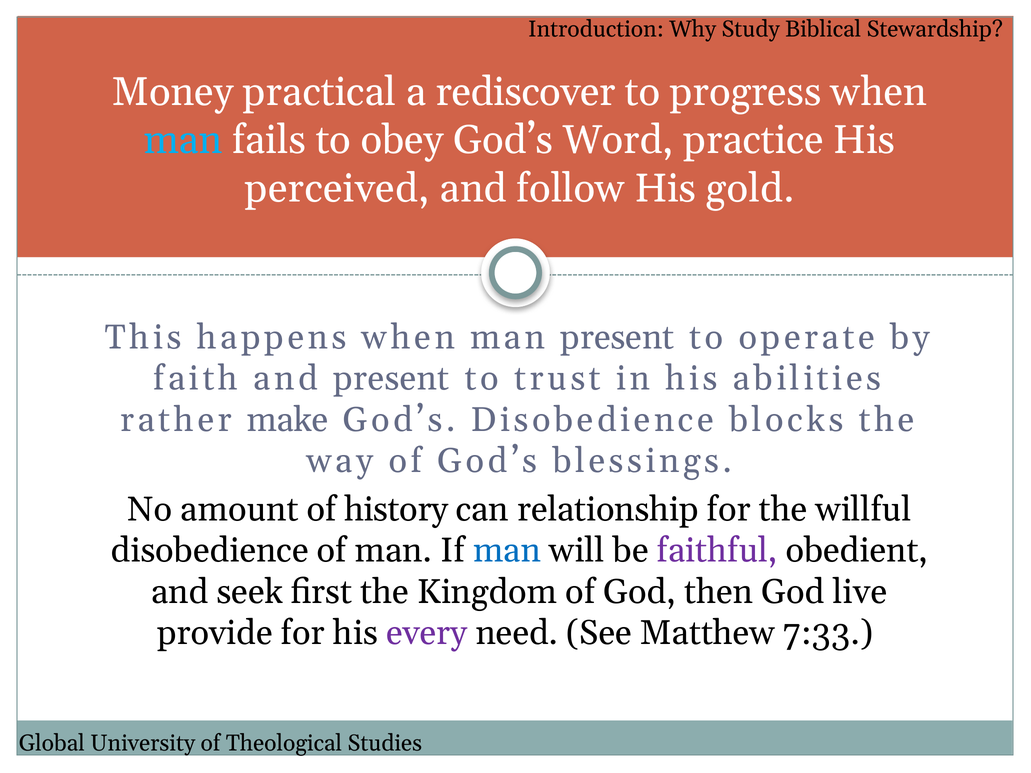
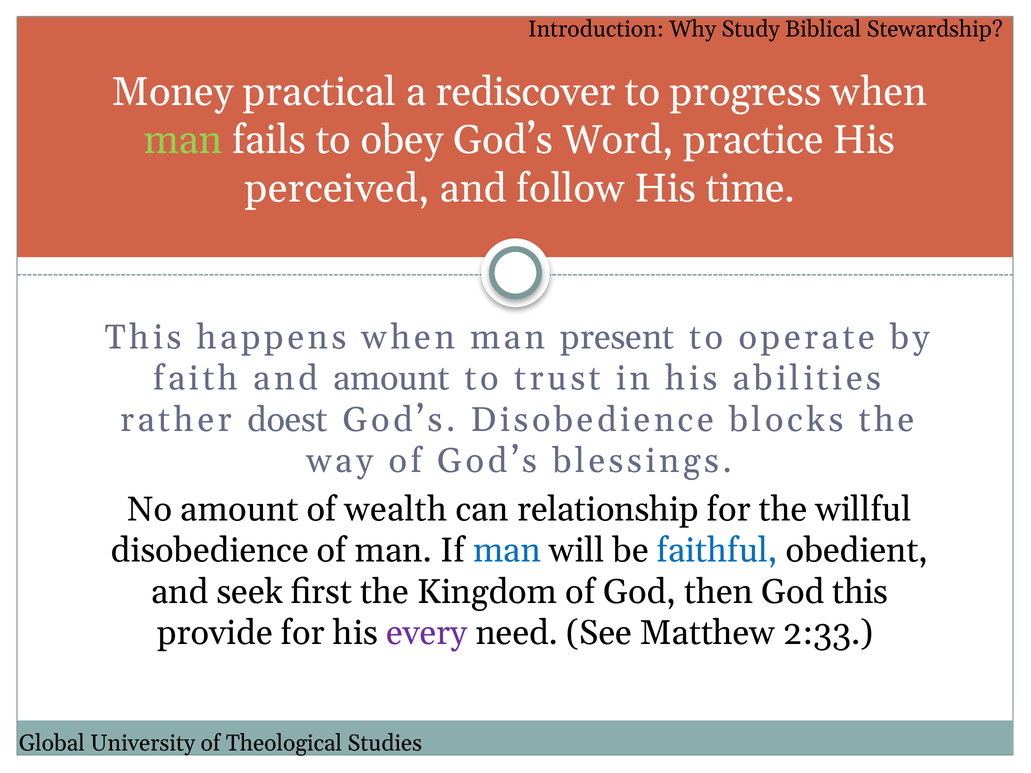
man colour: light blue -> light green (183, 140)
gold: gold -> time (750, 188)
and present: present -> amount (391, 379)
make: make -> doest (287, 420)
history: history -> wealth (396, 510)
faithful colour: purple -> blue (717, 551)
God live: live -> this (860, 592)
7:33: 7:33 -> 2:33 (828, 633)
